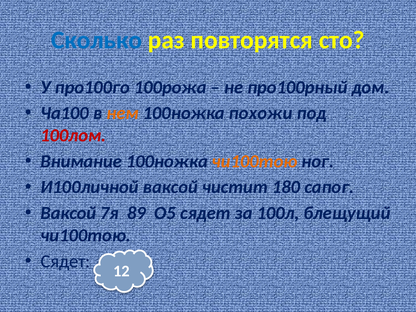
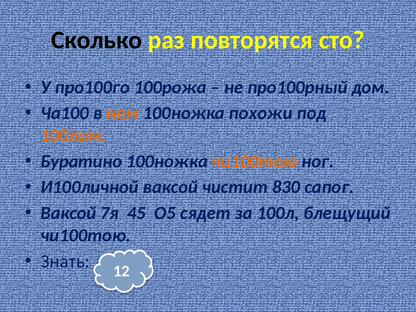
Сколько colour: blue -> black (97, 40)
100лом colour: red -> orange (73, 135)
Внимание: Внимание -> Буратино (81, 161)
180: 180 -> 830 (286, 187)
89: 89 -> 45 (136, 213)
Сядет: Сядет -> Знать (65, 261)
